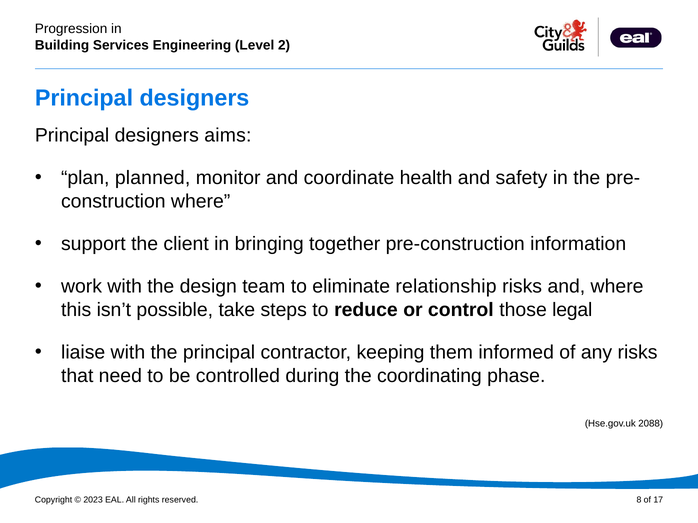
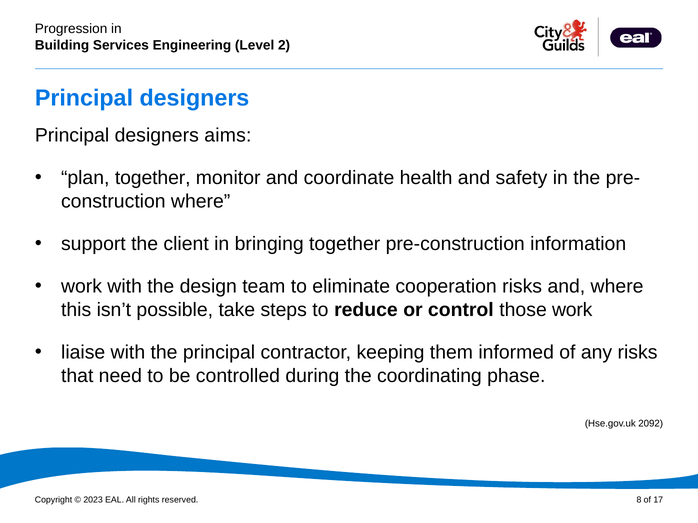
plan planned: planned -> together (153, 178)
relationship: relationship -> cooperation (446, 287)
those legal: legal -> work (572, 310)
2088: 2088 -> 2092 (651, 424)
